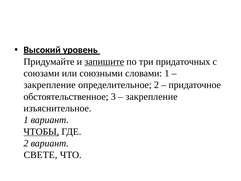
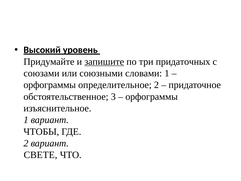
закрепление: закрепление -> орфограммы (50, 85)
закрепление: закрепление -> орфограммы (152, 96)
ЧТОБЫ underline: present -> none (41, 131)
